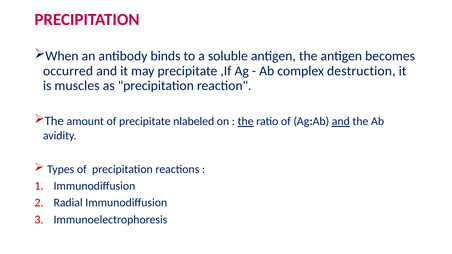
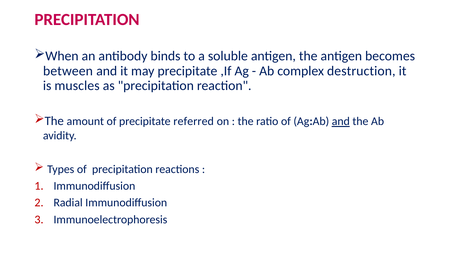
occurred: occurred -> between (68, 71)
nlabeled: nlabeled -> referred (194, 122)
the underline: present -> none (246, 122)
